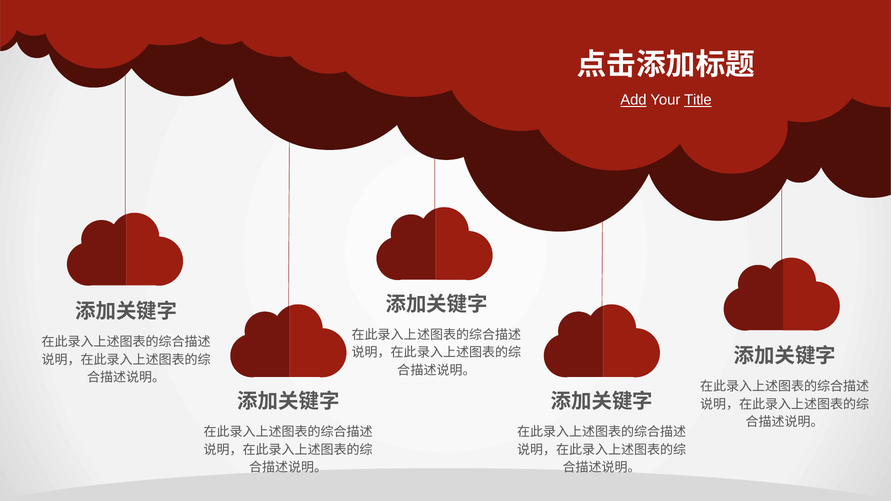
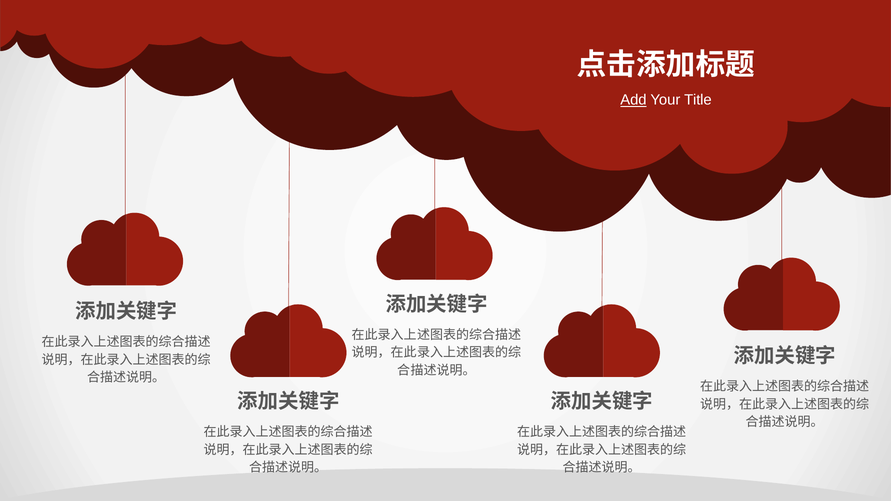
Title underline: present -> none (698, 100)
